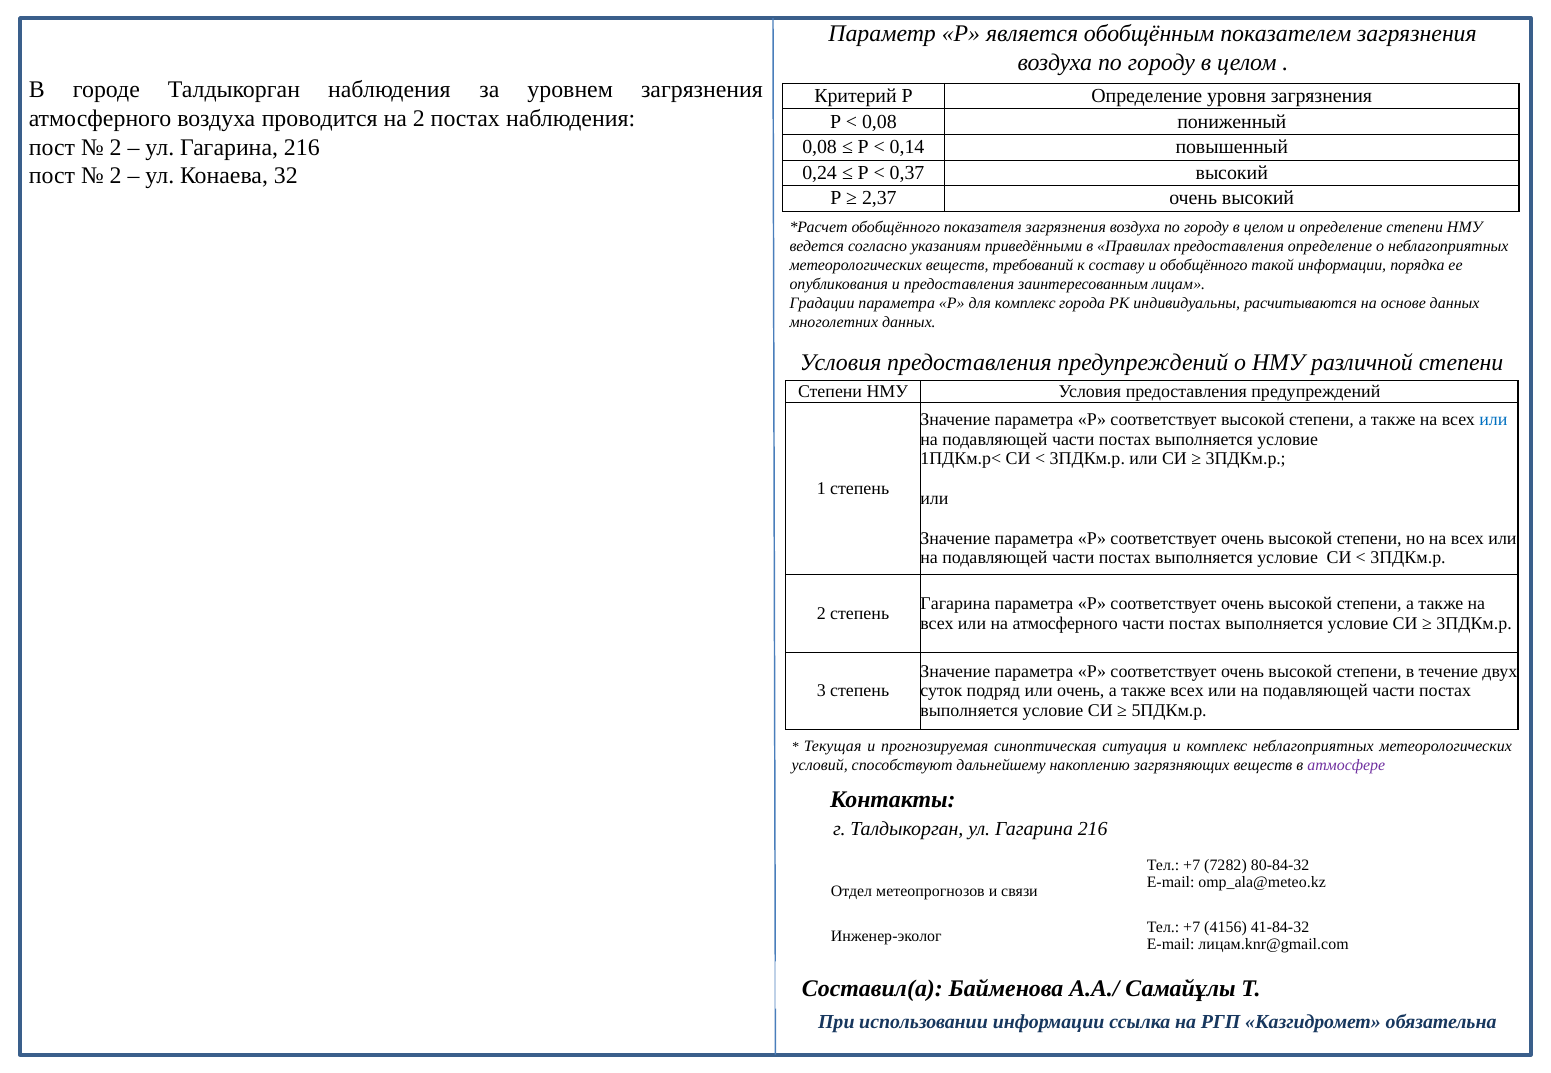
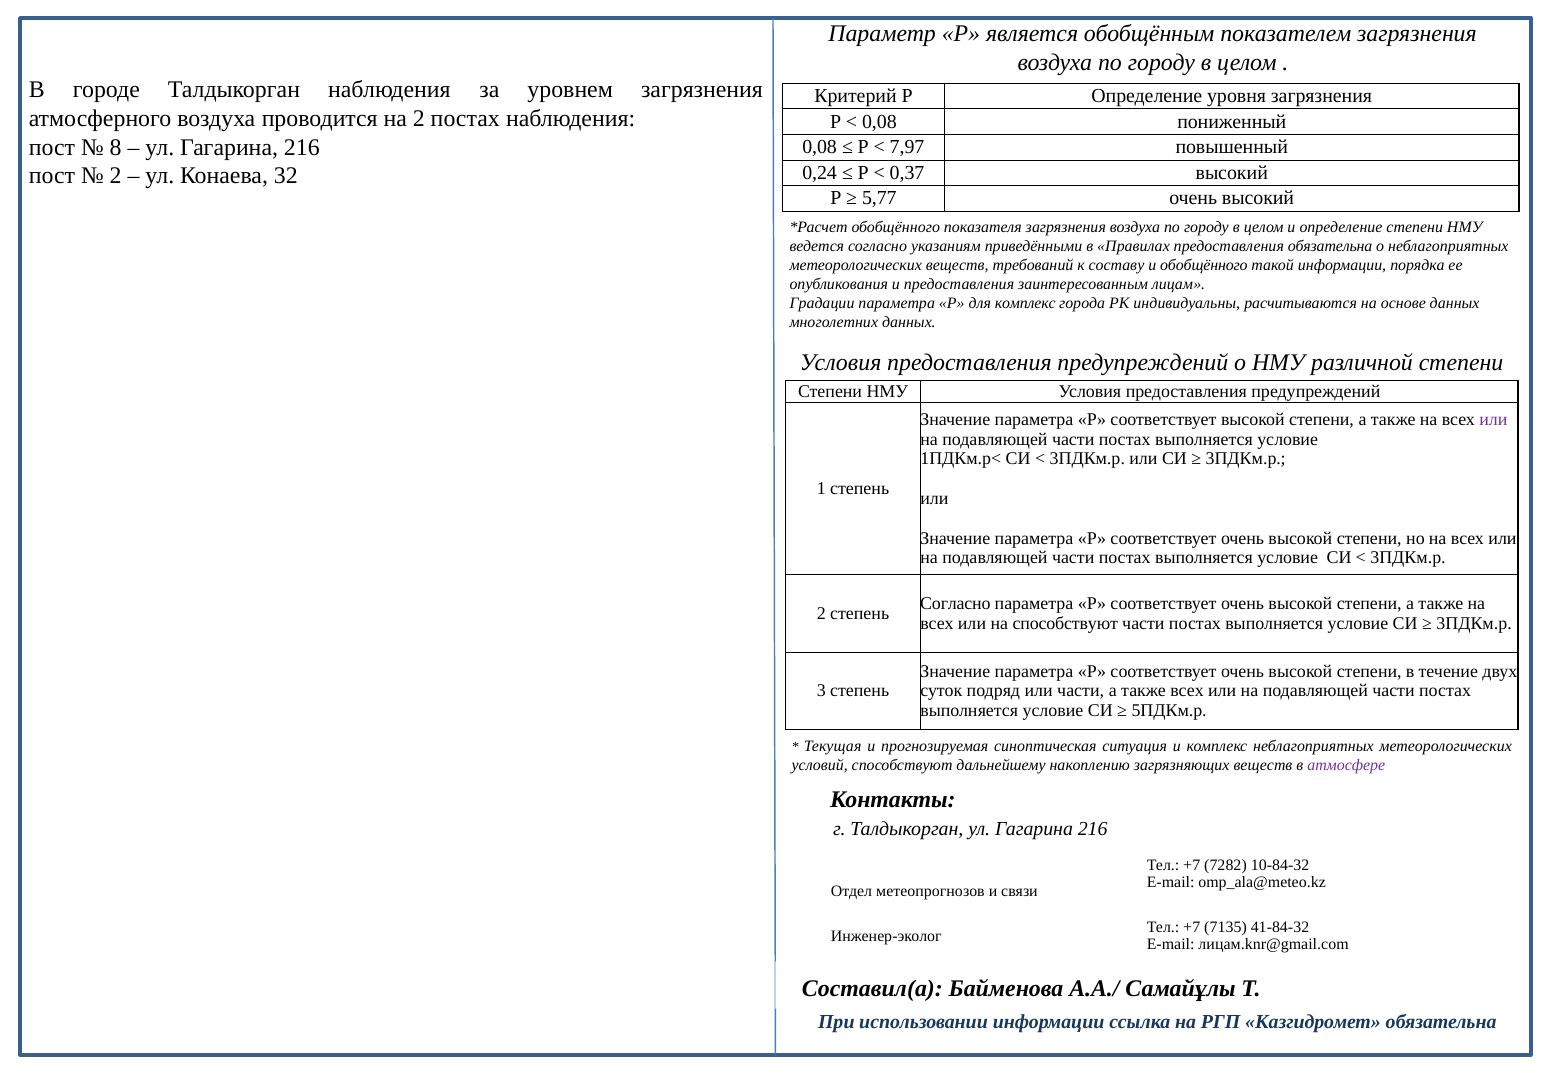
2: 2 -> 8 (116, 147)
0,14: 0,14 -> 7,97 (907, 147)
2,37: 2,37 -> 5,77 (879, 198)
предоставления определение: определение -> обязательна (1330, 247)
или colour: blue -> purple (1493, 420)
Гагарина: Гагарина -> Согласно (955, 604)
на атмосферного: атмосферного -> способствуют (1065, 624)
или очень: очень -> части (1081, 692)
80-84-32: 80-84-32 -> 10-84-32 (1280, 866)
4156: 4156 -> 7135 (1225, 928)
